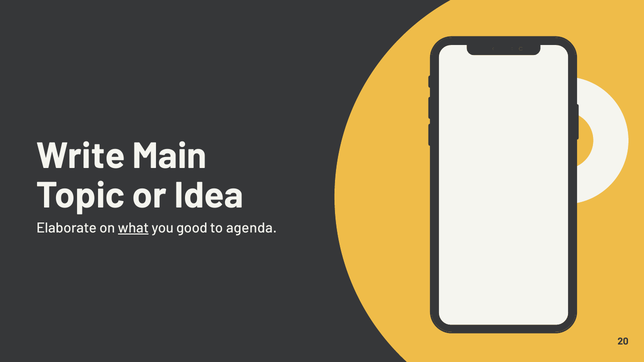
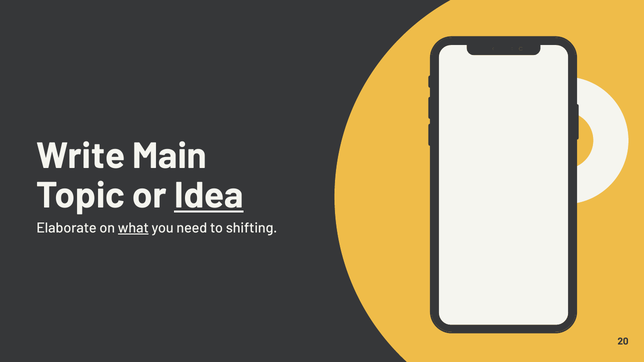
Idea underline: none -> present (209, 196)
good: good -> need (192, 228)
agenda: agenda -> shifting (252, 228)
